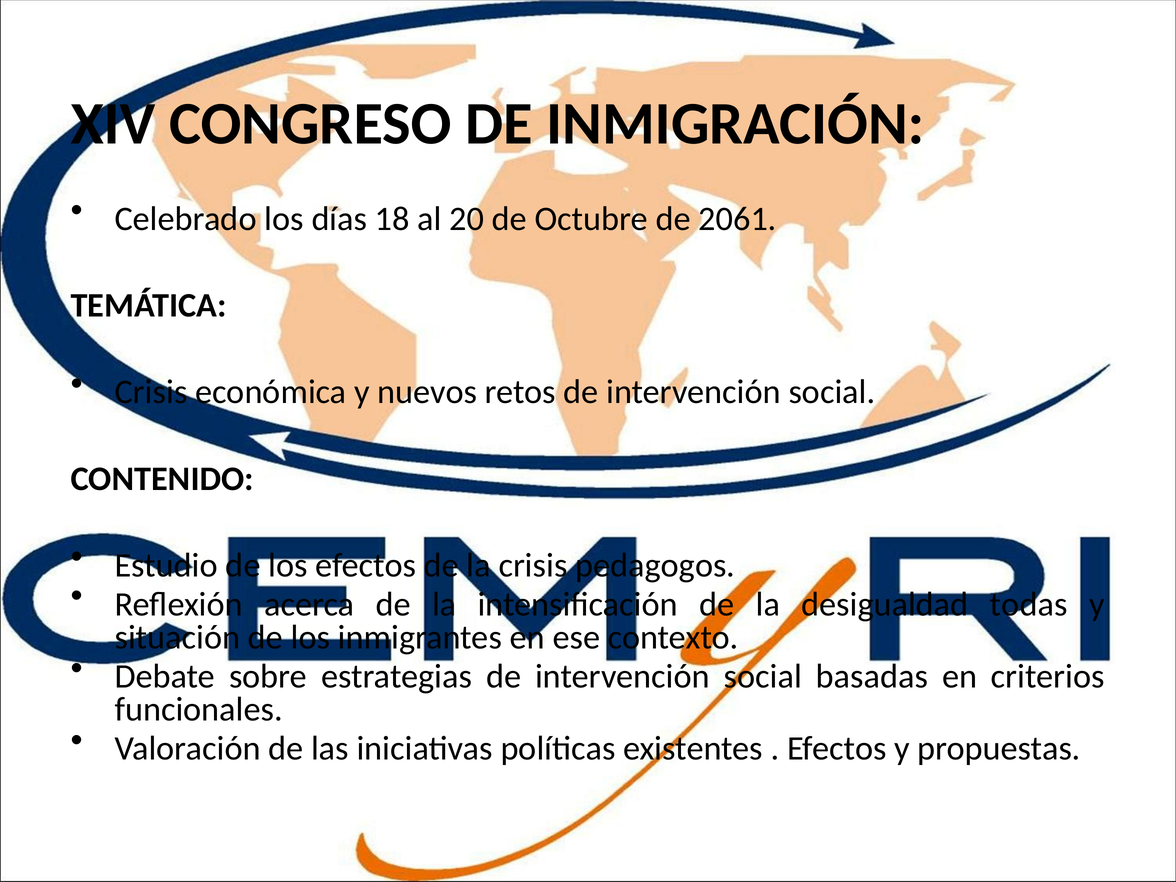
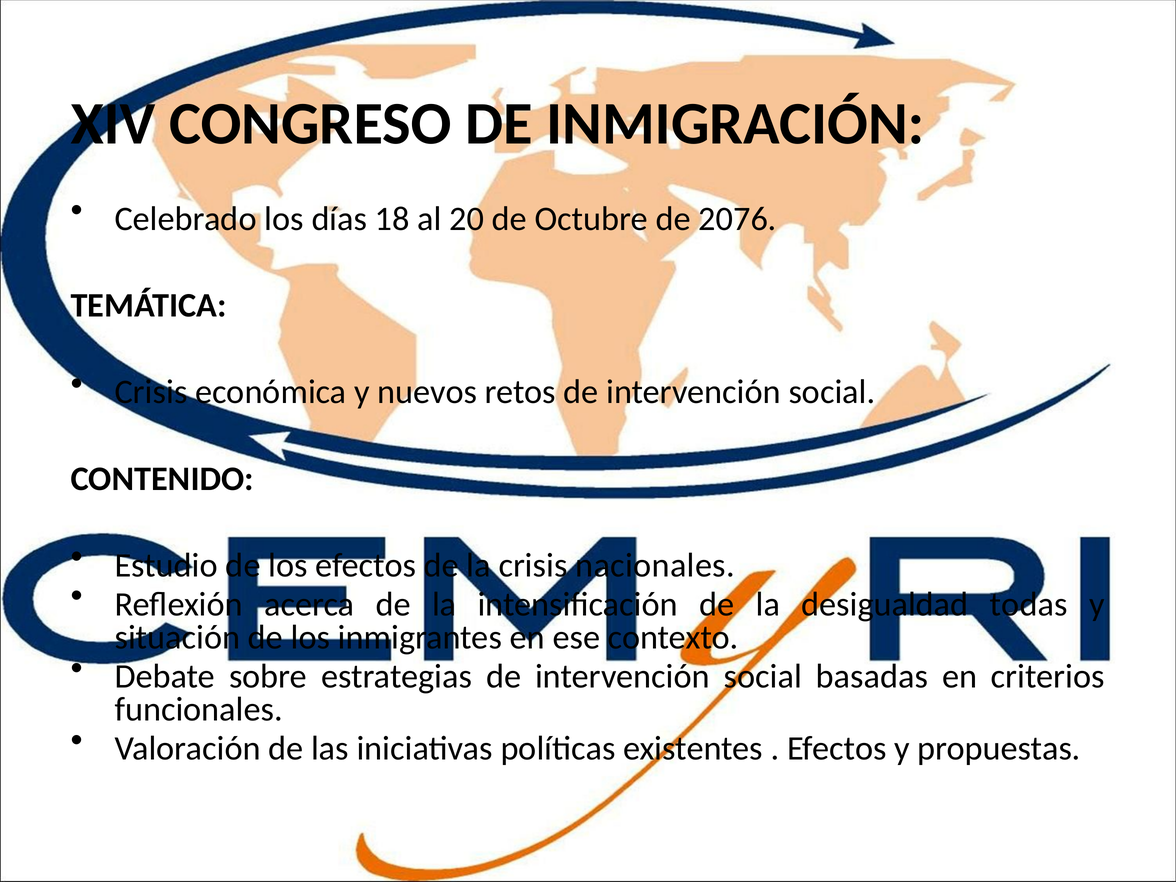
2061: 2061 -> 2076 (737, 219)
pedagogos: pedagogos -> nacionales (655, 565)
